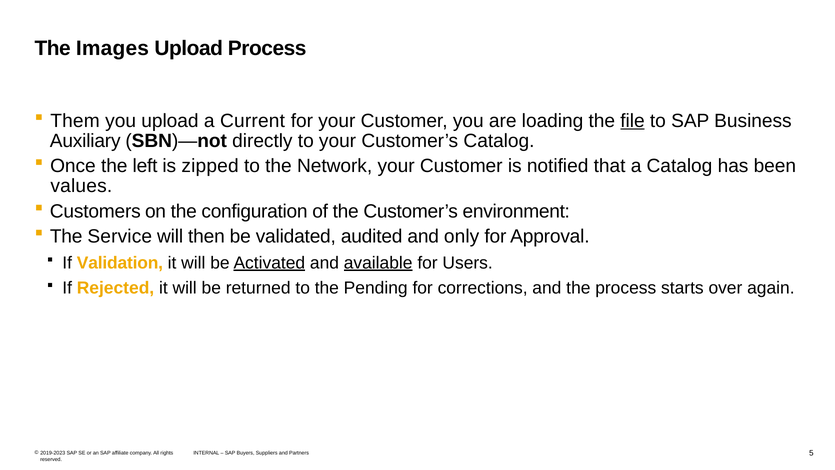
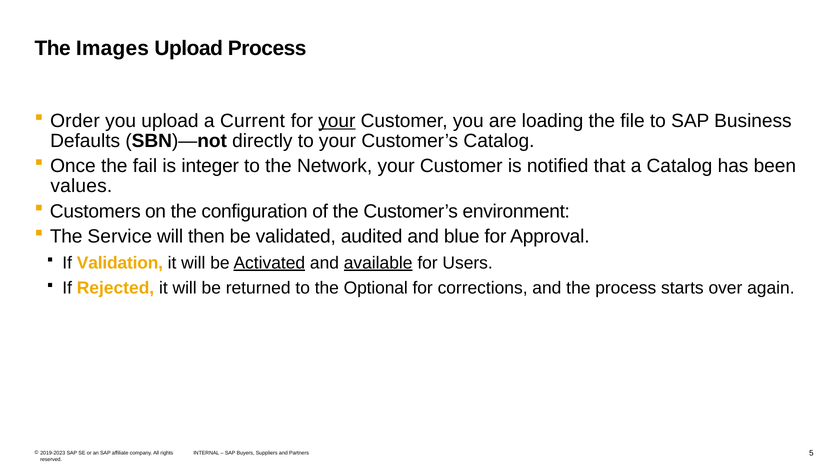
Them: Them -> Order (75, 121)
your underline: none -> present (337, 121)
file underline: present -> none (633, 121)
Auxiliary: Auxiliary -> Defaults (85, 141)
left: left -> fail (145, 166)
zipped: zipped -> integer (210, 166)
only: only -> blue (462, 236)
Pending: Pending -> Optional (376, 288)
